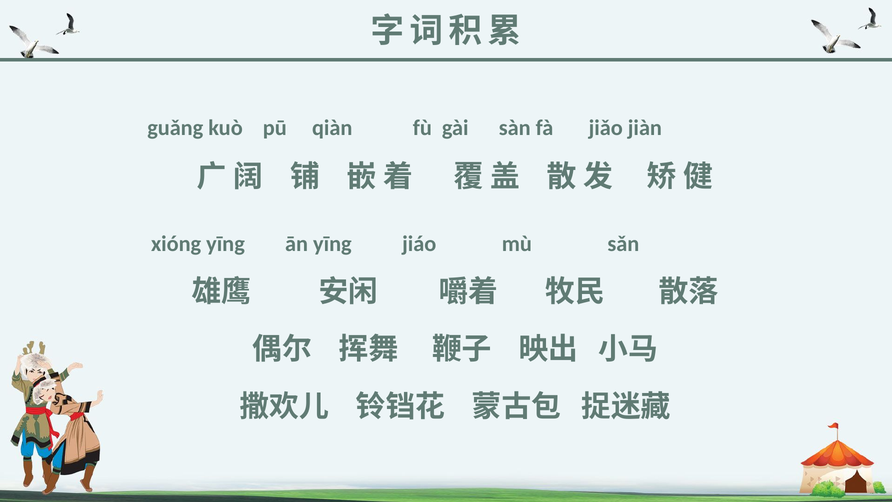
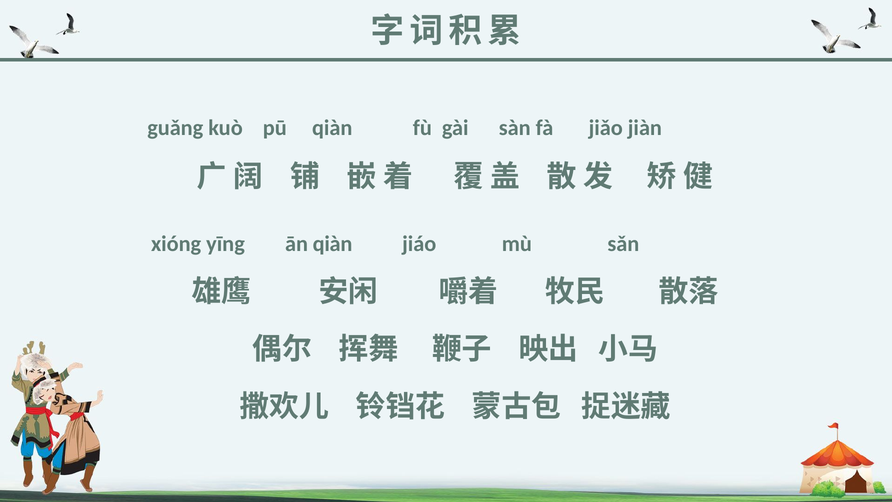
ān yīng: yīng -> qiàn (333, 244)
